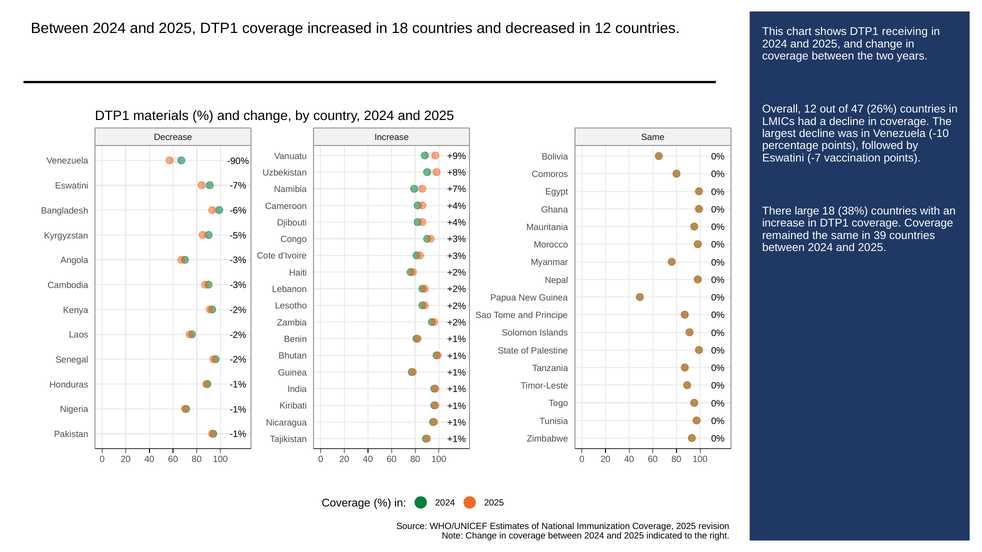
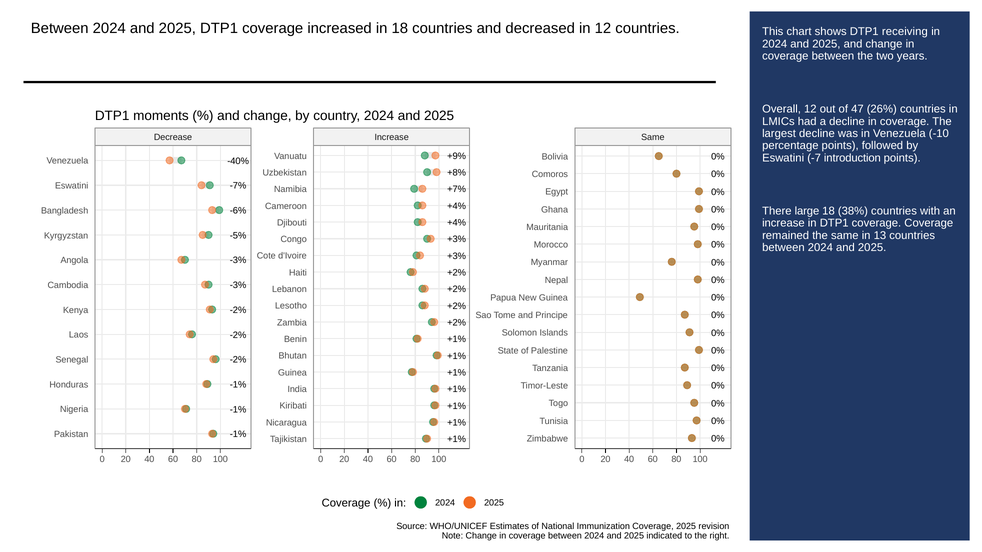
materials: materials -> moments (161, 116)
vaccination: vaccination -> introduction (852, 158)
-90%: -90% -> -40% (238, 161)
39: 39 -> 13 (880, 236)
